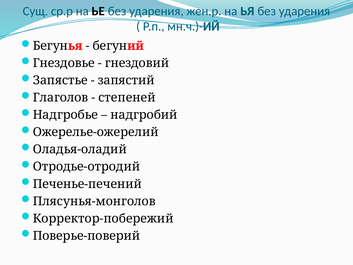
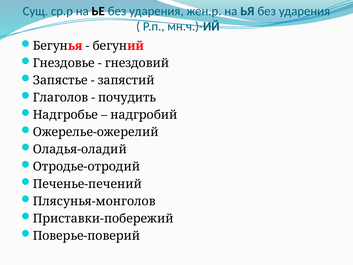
степеней: степеней -> почудить (127, 98)
Корректор-побережий: Корректор-побережий -> Приставки-побережий (103, 218)
